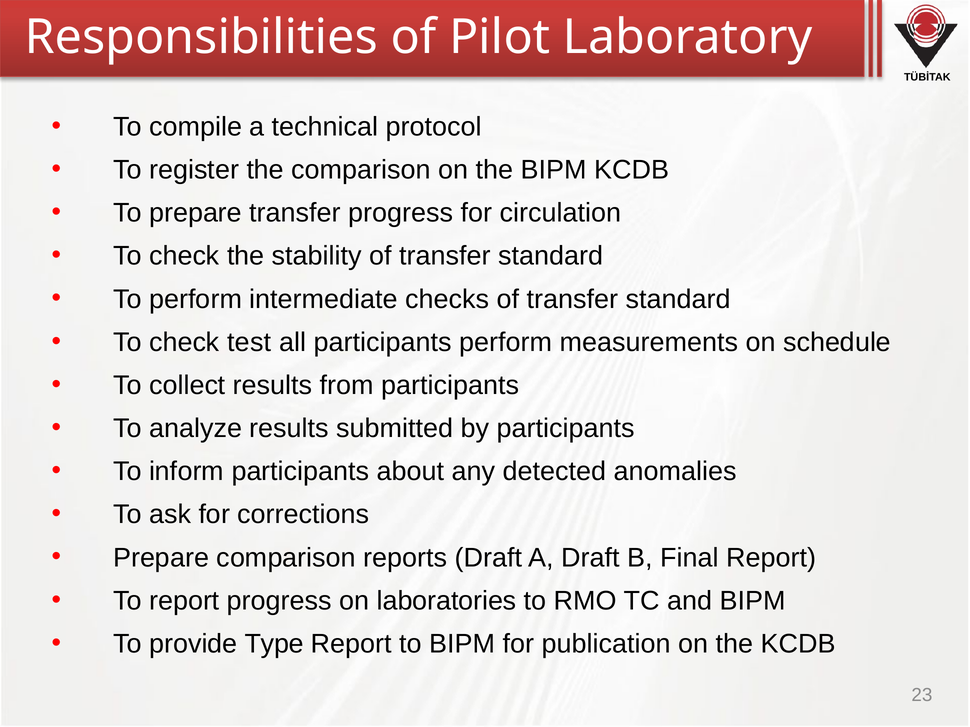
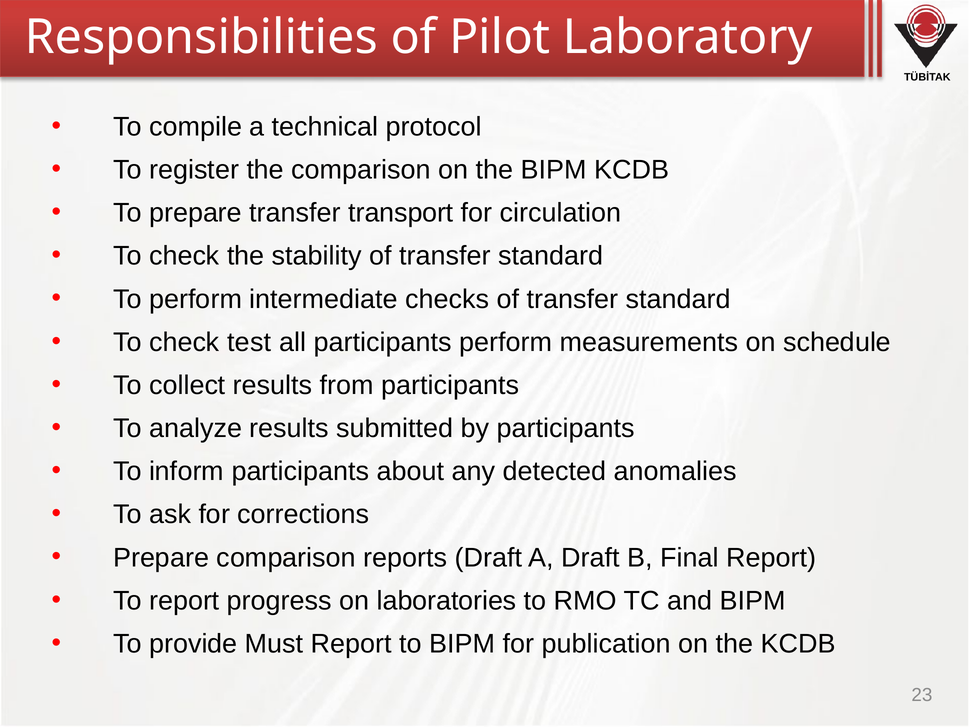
transfer progress: progress -> transport (401, 213)
Type: Type -> Must (274, 644)
